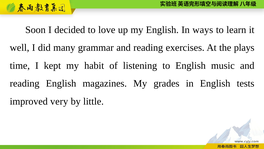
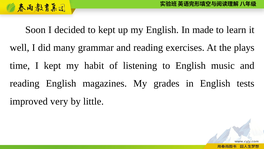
to love: love -> kept (107, 30)
ways: ways -> made (203, 30)
